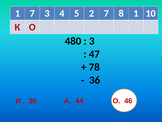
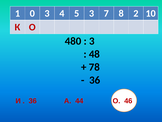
1 7: 7 -> 0 (32, 13)
5 2: 2 -> 3 (92, 13)
8 1: 1 -> 2 (136, 13)
47: 47 -> 48 (94, 54)
